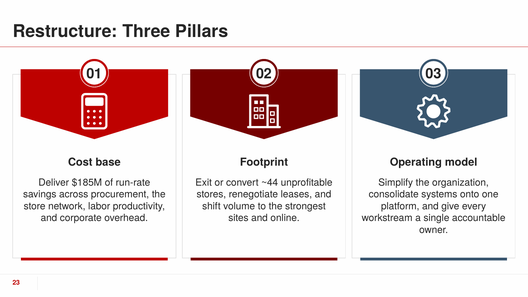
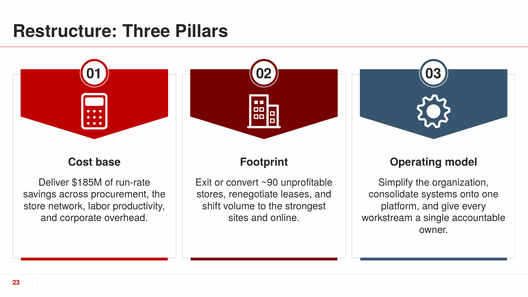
~44: ~44 -> ~90 (270, 182)
